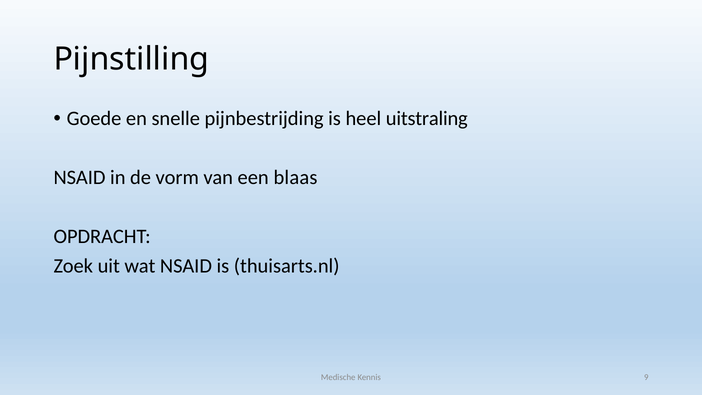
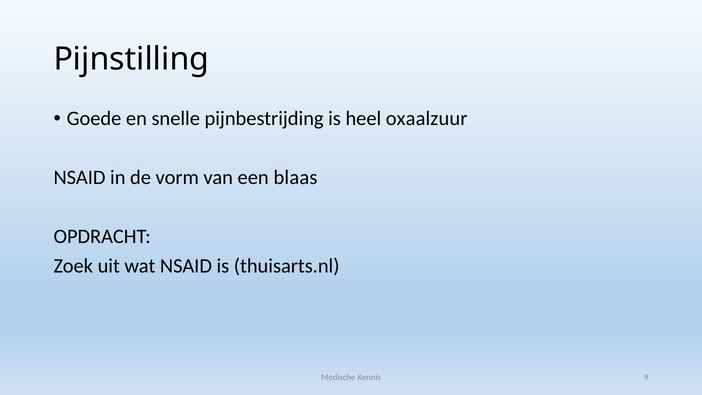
uitstraling: uitstraling -> oxaalzuur (427, 119)
